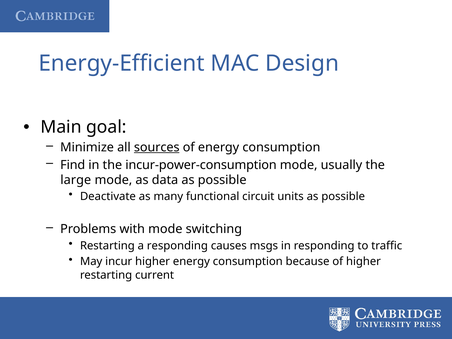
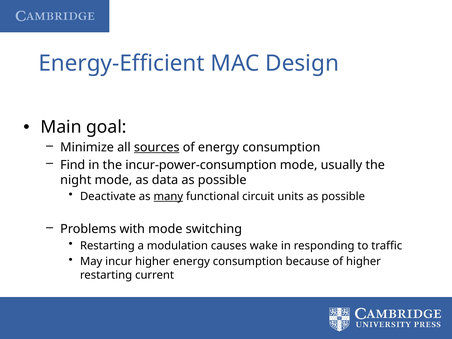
large: large -> night (76, 180)
many underline: none -> present (168, 196)
a responding: responding -> modulation (177, 246)
msgs: msgs -> wake (264, 246)
